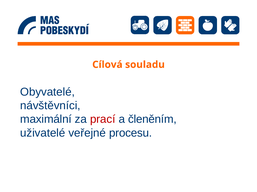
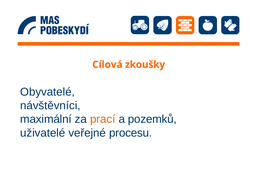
souladu: souladu -> zkoušky (145, 65)
prací colour: red -> orange (103, 120)
členěním: členěním -> pozemků (152, 120)
